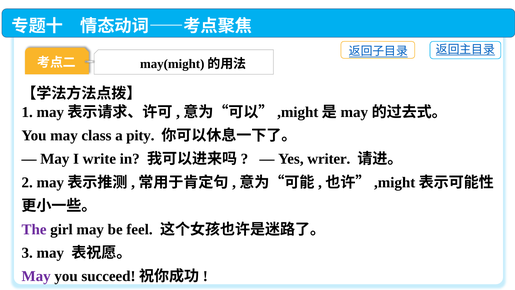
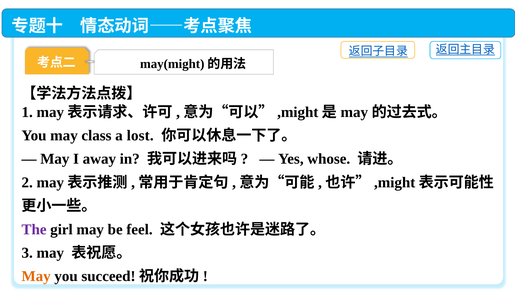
pity: pity -> lost (140, 135)
write: write -> away (99, 159)
writer: writer -> whose (329, 159)
May colour: purple -> orange (36, 276)
